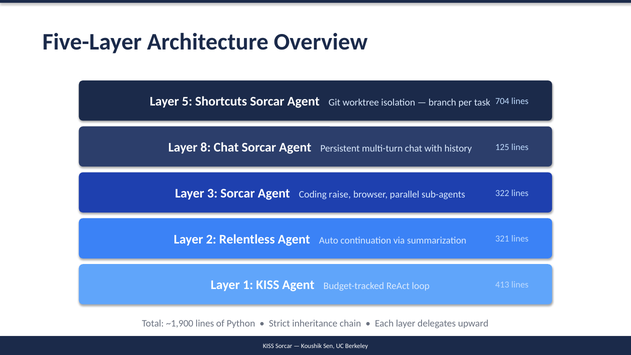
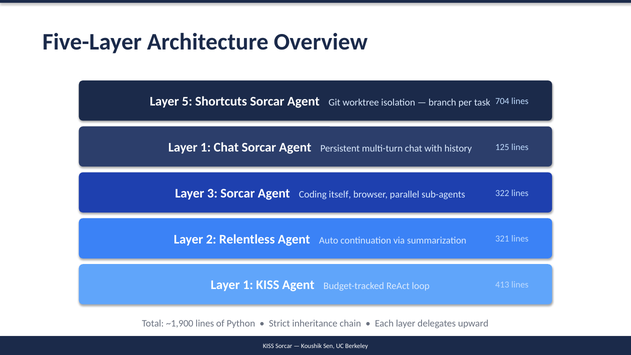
8: 8 -> 1 (206, 147)
raise: raise -> itself (340, 194)
